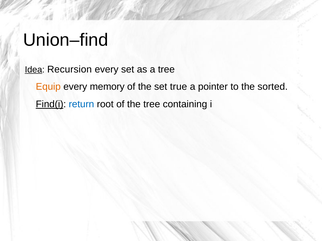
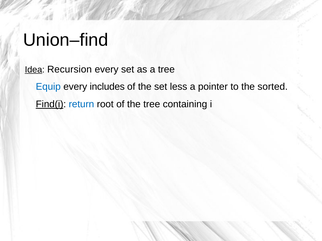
Equip colour: orange -> blue (48, 87)
memory: memory -> includes (107, 87)
true: true -> less (179, 87)
